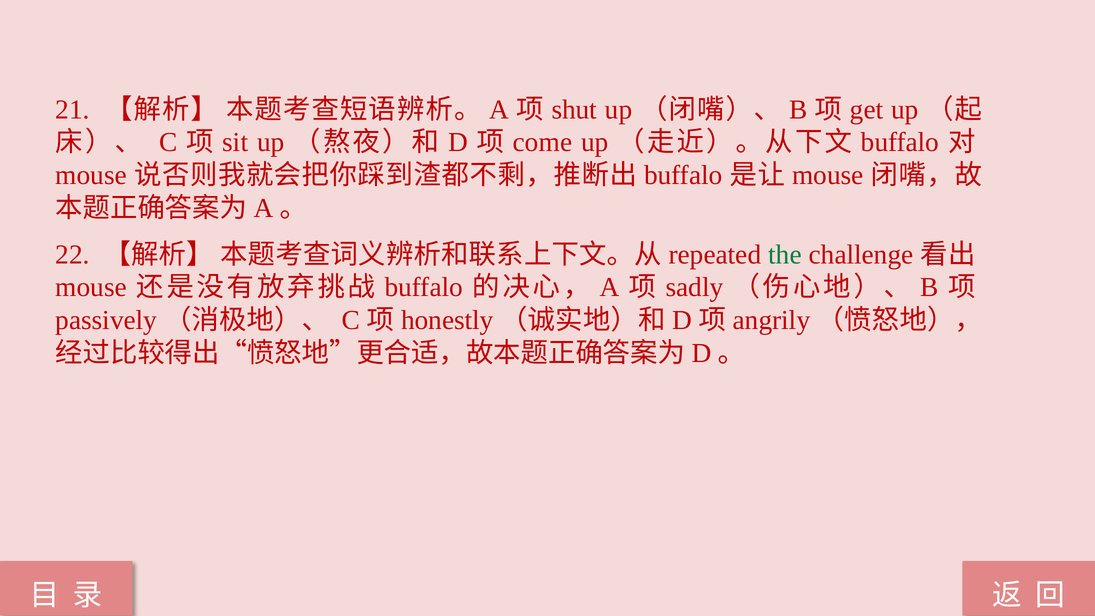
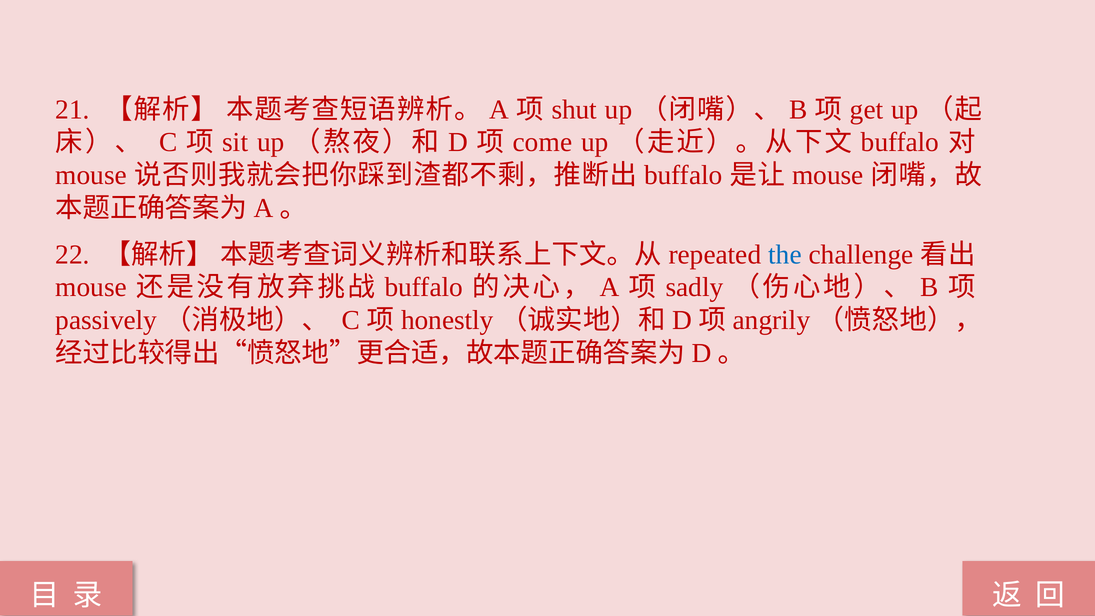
the colour: green -> blue (785, 255)
